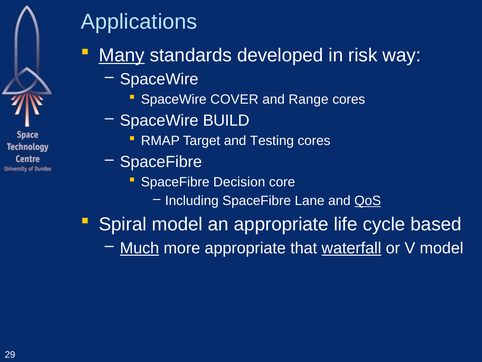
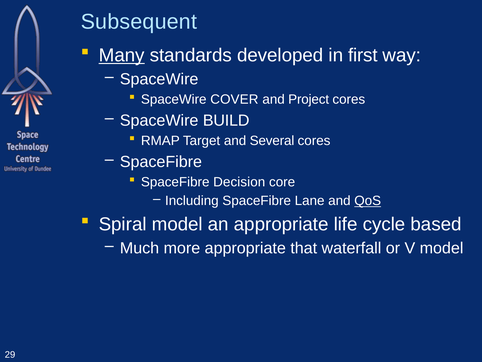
Applications: Applications -> Subsequent (139, 22)
risk: risk -> first (363, 55)
Range: Range -> Project (309, 99)
Testing: Testing -> Several (272, 141)
Much underline: present -> none (140, 248)
waterfall underline: present -> none (351, 248)
